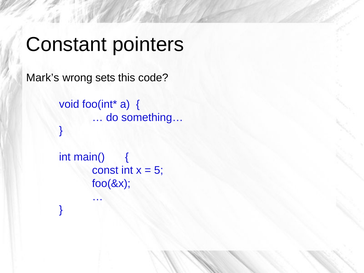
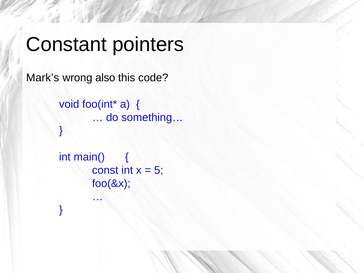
sets: sets -> also (105, 78)
